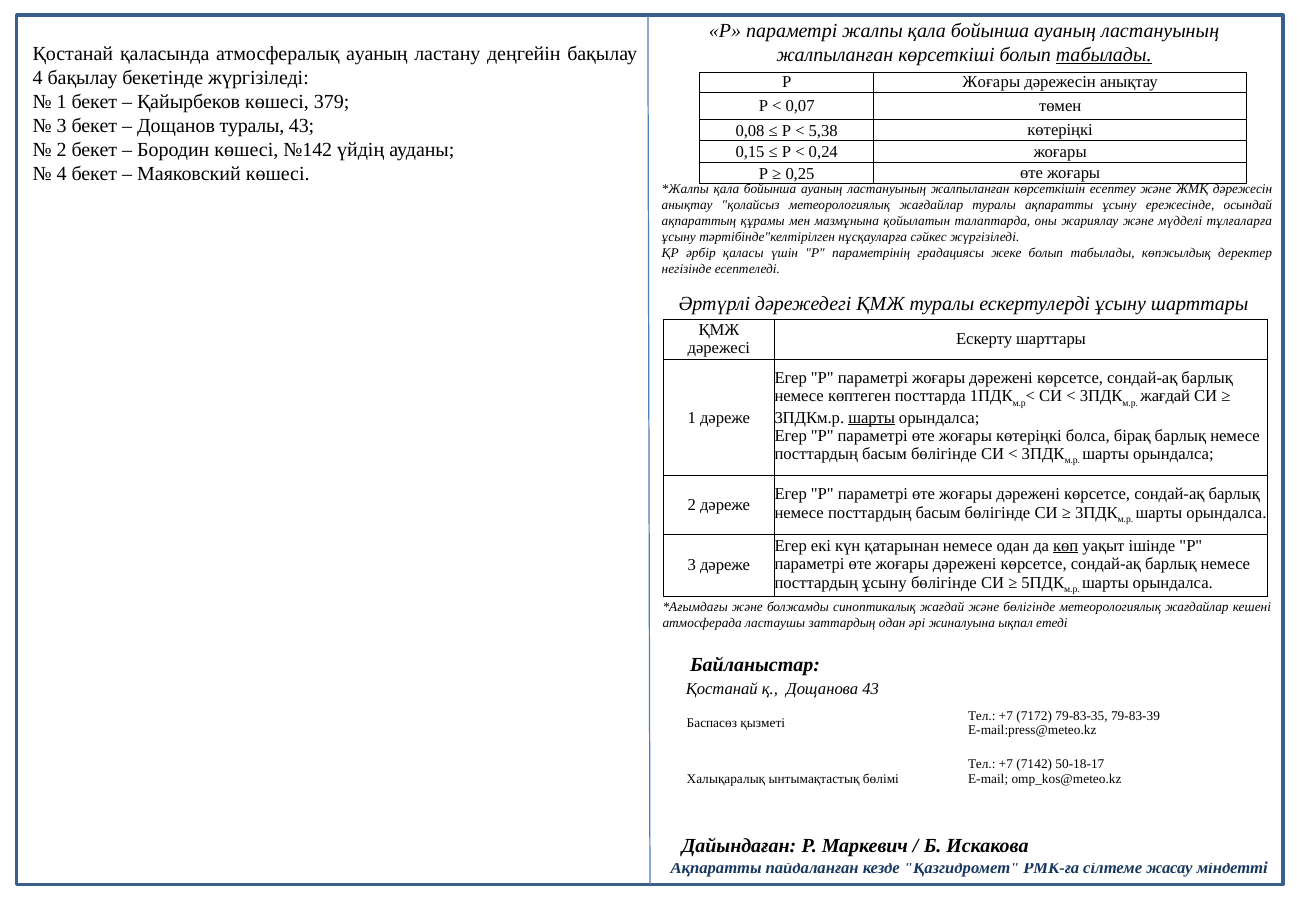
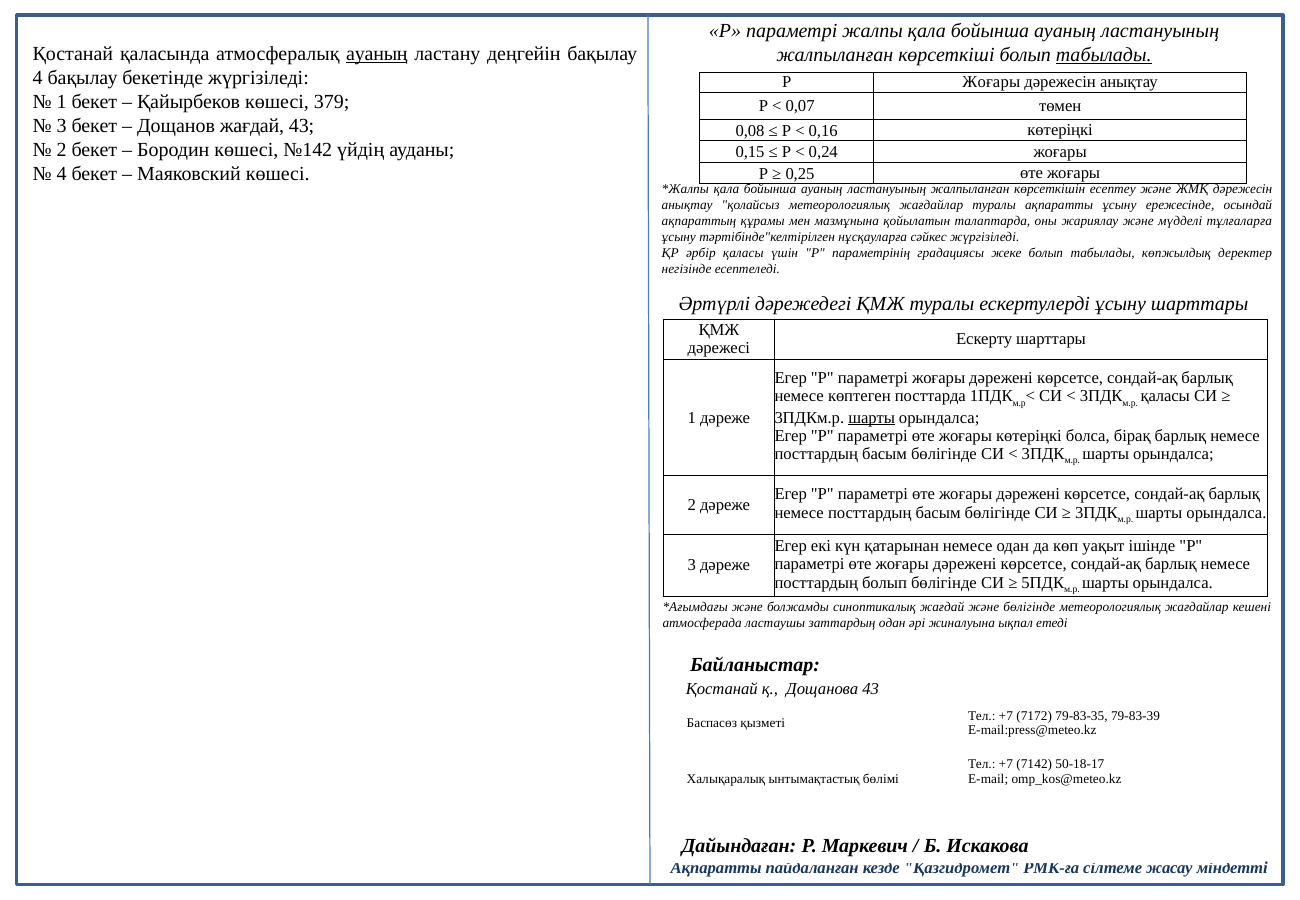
ауаның underline: none -> present (377, 54)
Дощанов туралы: туралы -> жағдай (252, 126)
5,38: 5,38 -> 0,16 (823, 131)
жағдай: жағдай -> қаласы (1165, 396)
көп underline: present -> none (1066, 546)
посттардың ұсыну: ұсыну -> болып (885, 583)
